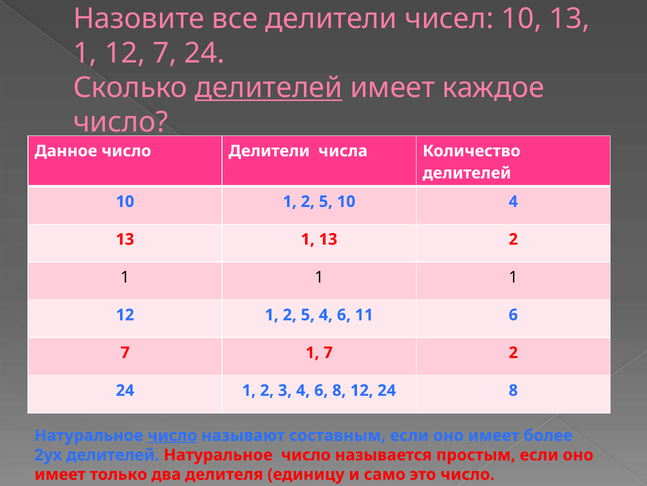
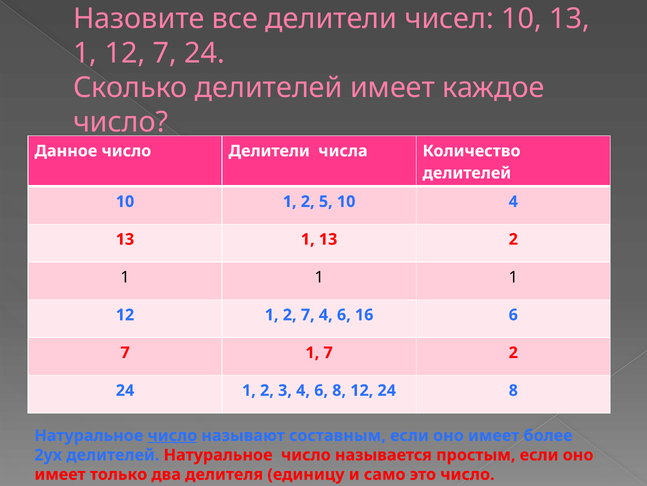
делителей underline: present -> none (269, 88)
12 1 2 5: 5 -> 7 (308, 314)
11: 11 -> 16 (364, 314)
